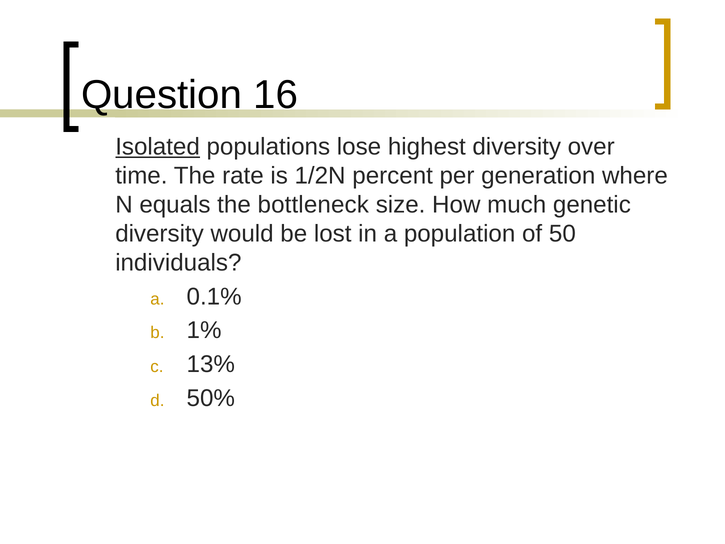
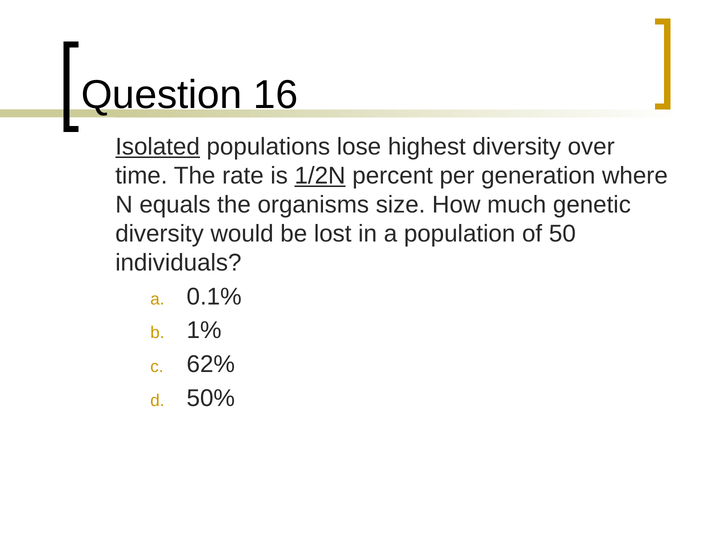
1/2N underline: none -> present (320, 176)
bottleneck: bottleneck -> organisms (313, 205)
13%: 13% -> 62% (211, 364)
